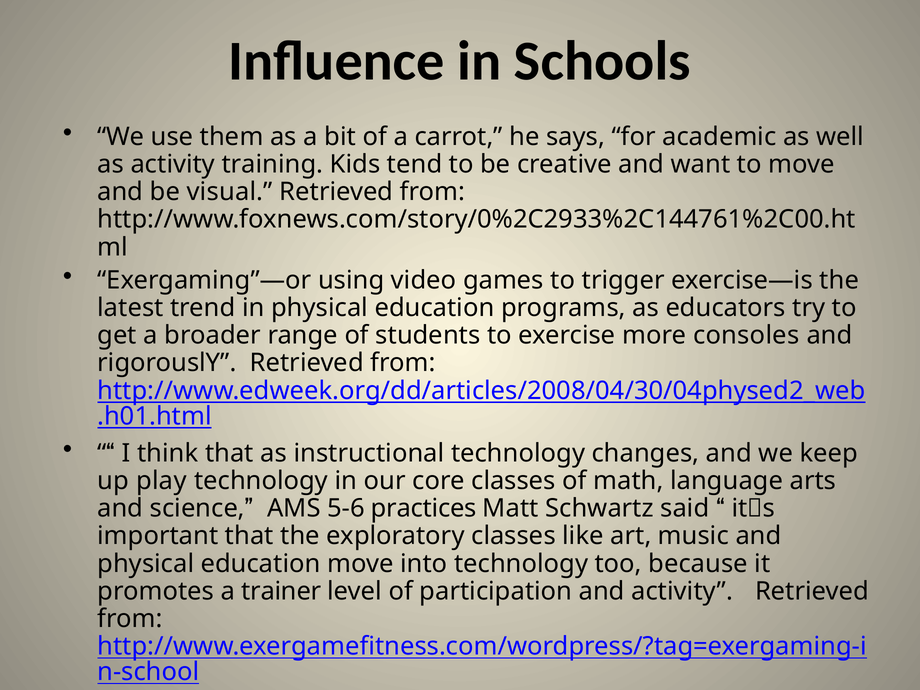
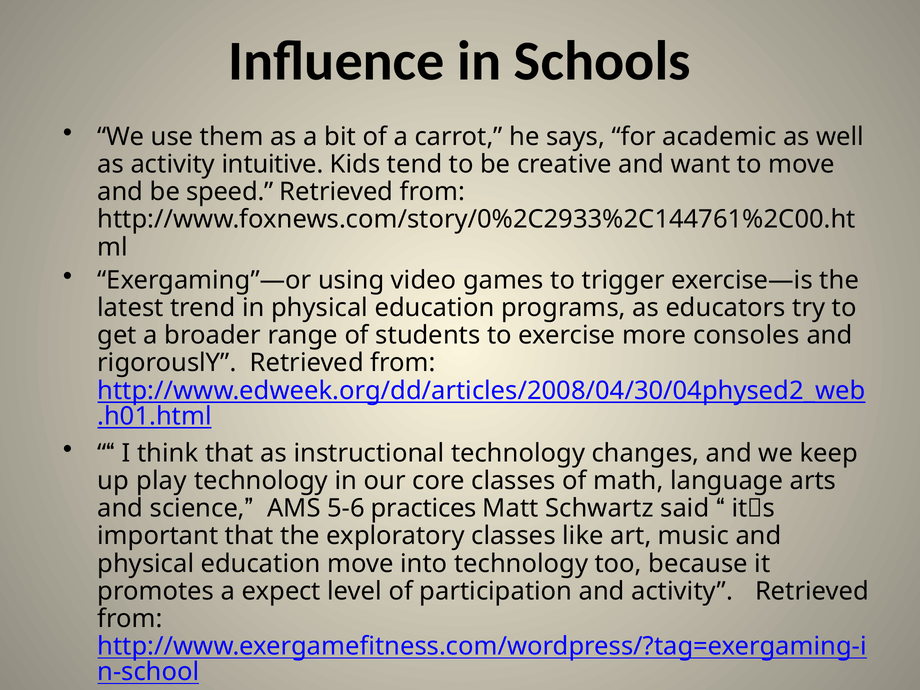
training: training -> intuitive (273, 164)
visual: visual -> speed (230, 192)
trainer: trainer -> expect (281, 591)
